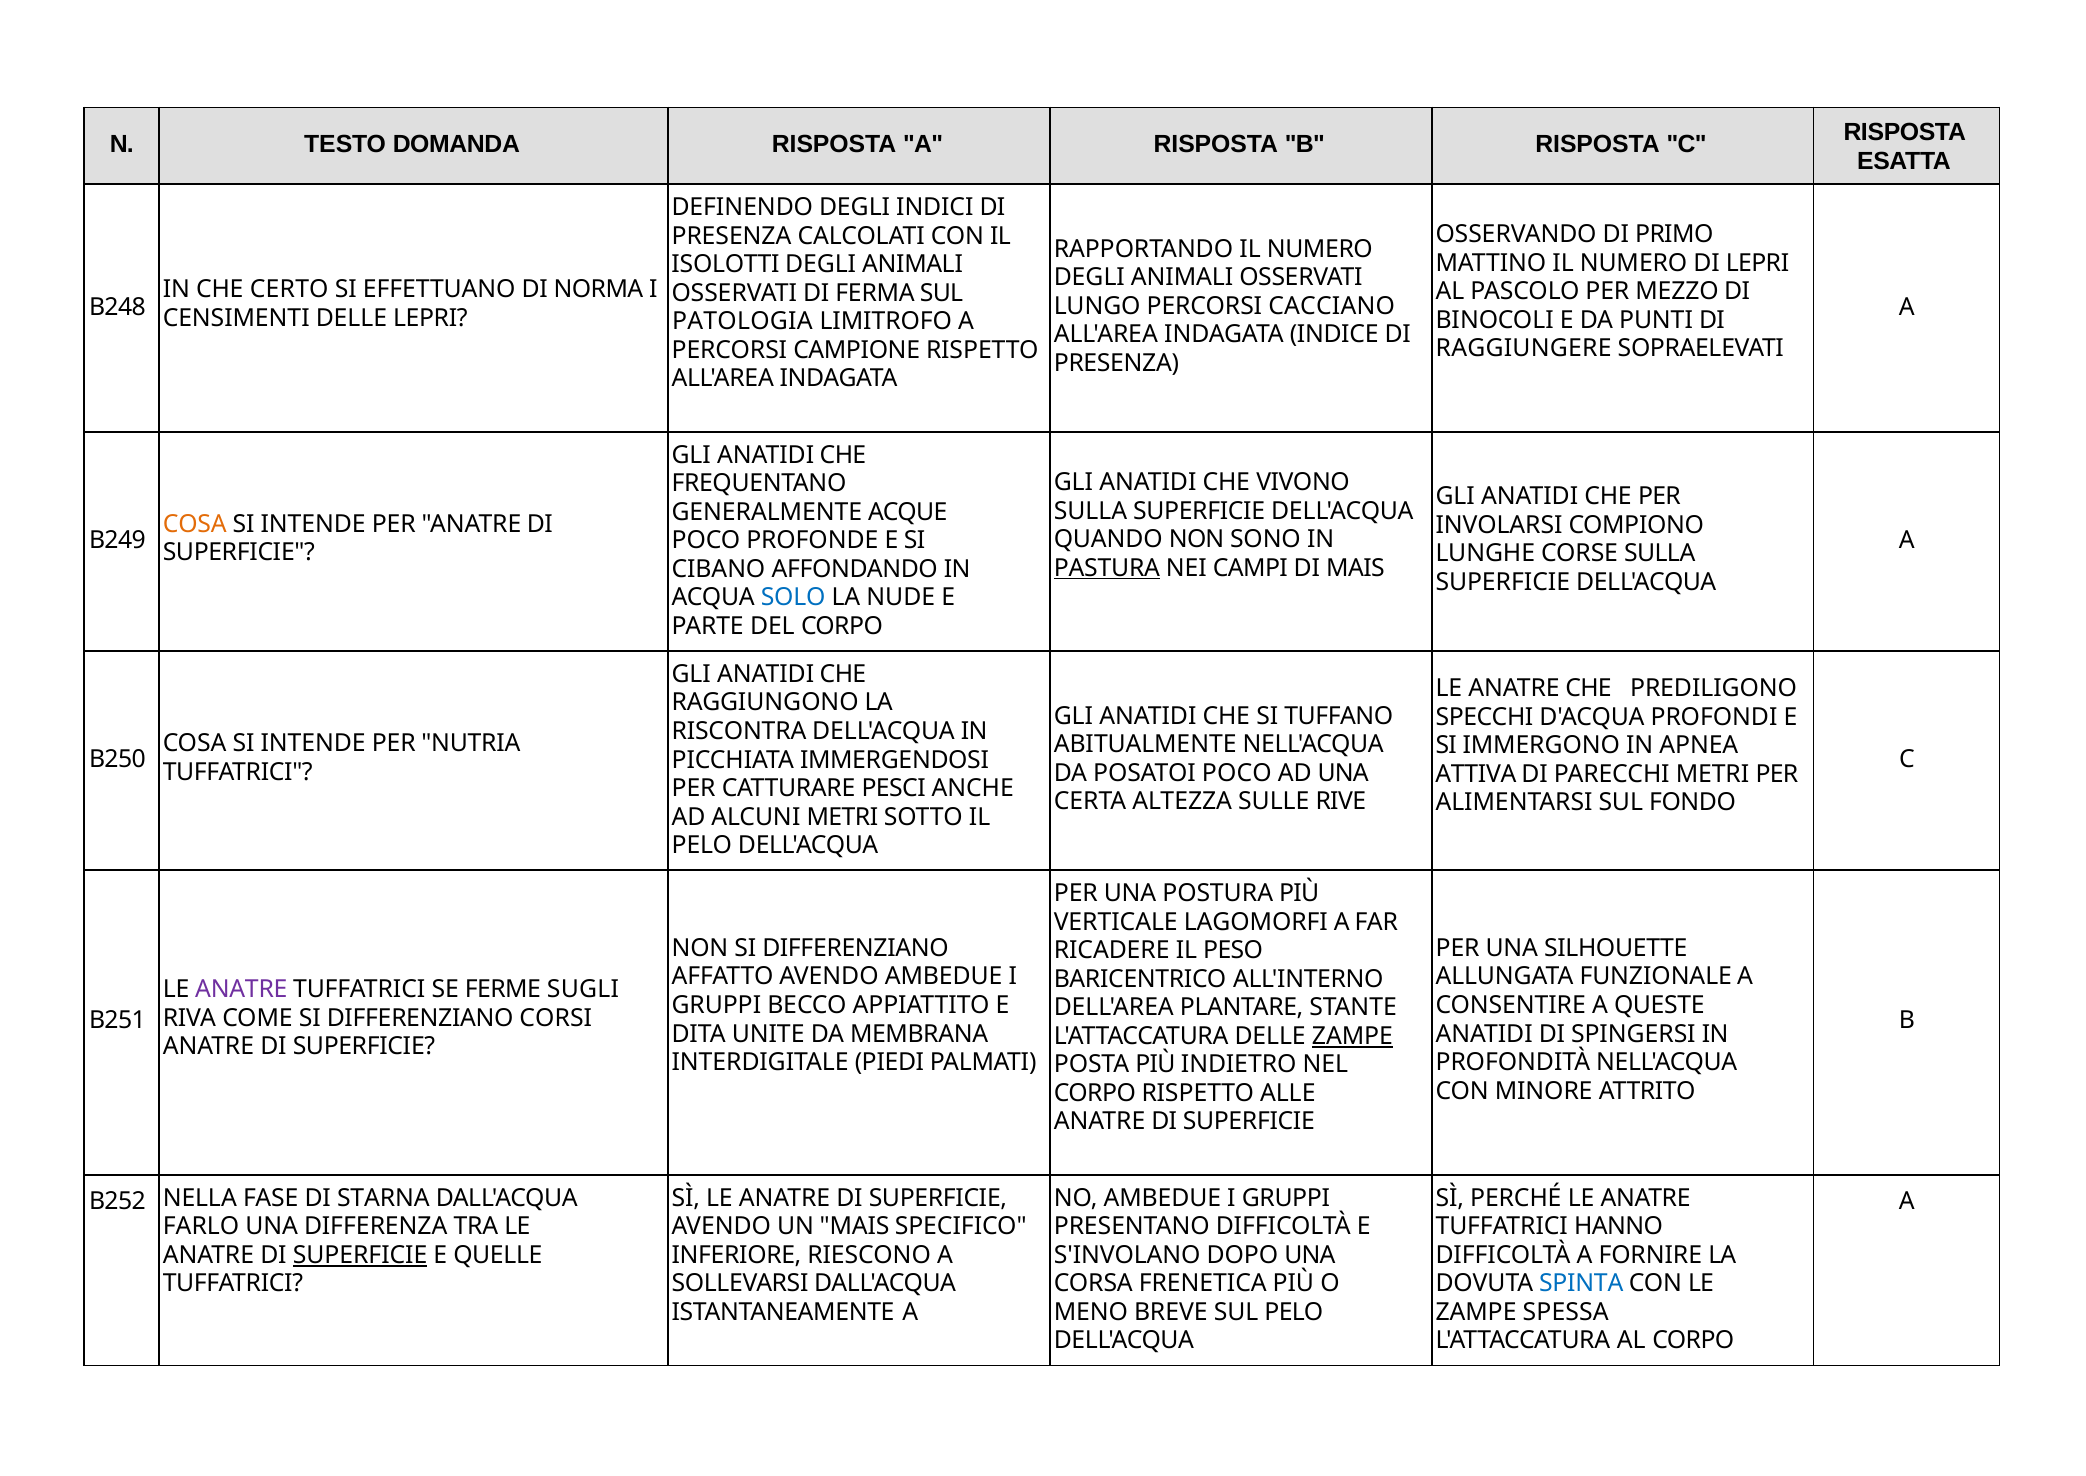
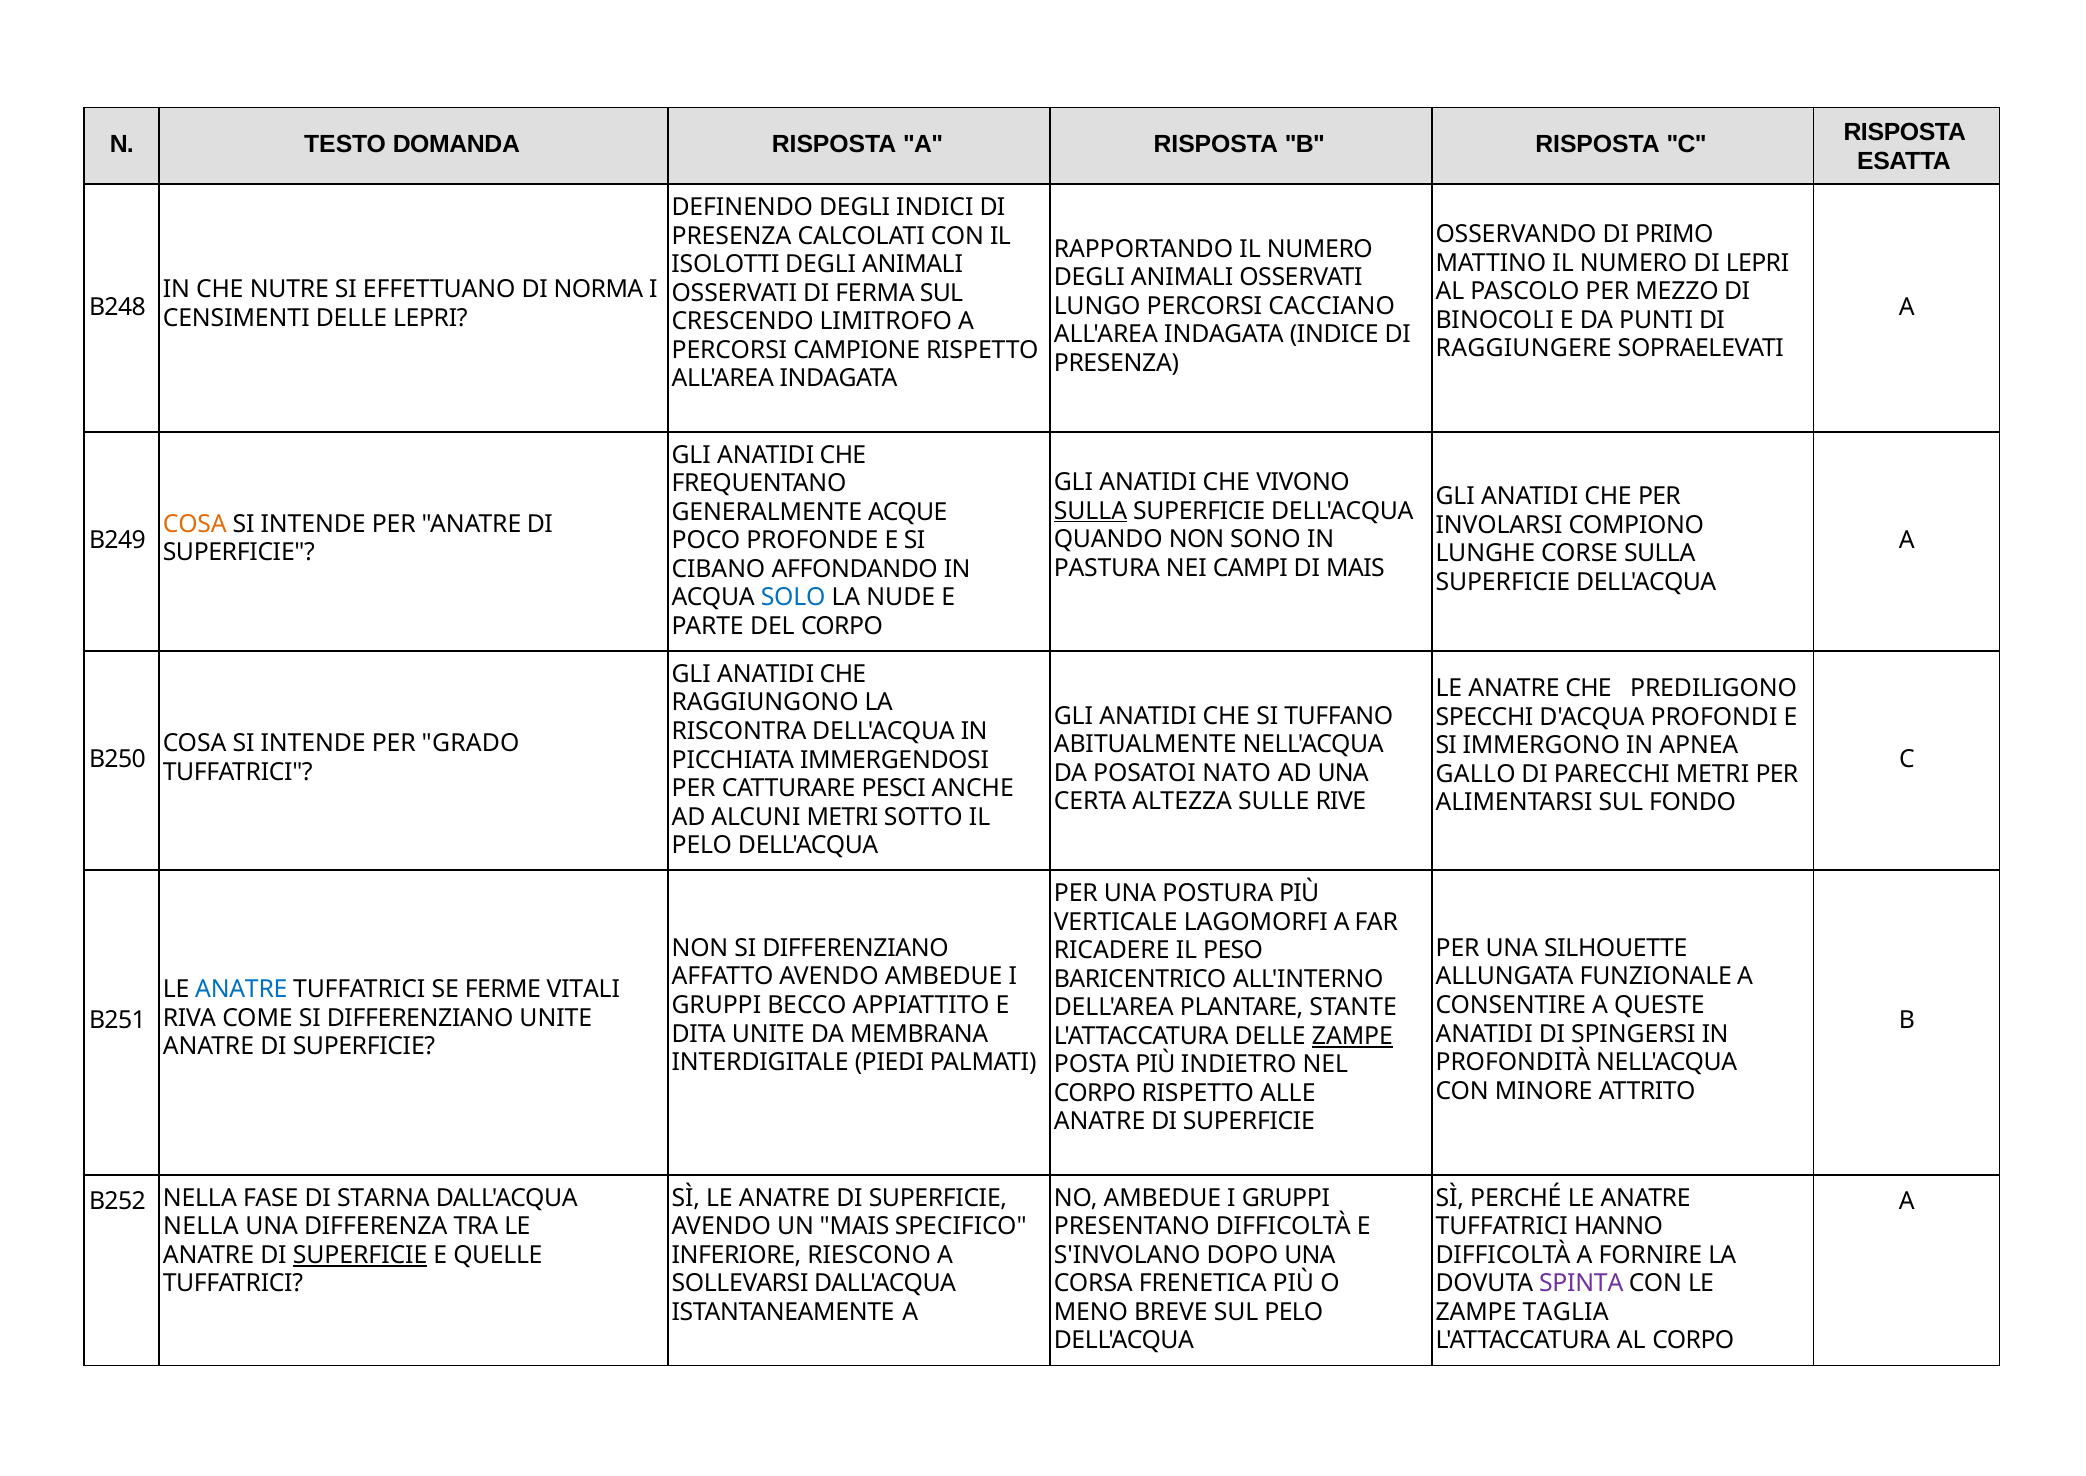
CERTO: CERTO -> NUTRE (289, 289)
PATOLOGIA: PATOLOGIA -> CRESCENDO (743, 321)
SULLA underline: none -> present (1091, 511)
PASTURA underline: present -> none (1107, 568)
NUTRIA: NUTRIA -> GRADO (471, 743)
POSATOI POCO: POCO -> NATO (1237, 773)
ATTIVA: ATTIVA -> GALLO (1476, 774)
ANATRE colour: purple -> blue (241, 989)
SUGLI: SUGLI -> VITALI (583, 989)
DIFFERENZIANO CORSI: CORSI -> UNITE (556, 1018)
FARLO: FARLO -> NELLA (201, 1226)
SPINTA colour: blue -> purple (1581, 1283)
SPESSA: SPESSA -> TAGLIA (1566, 1312)
